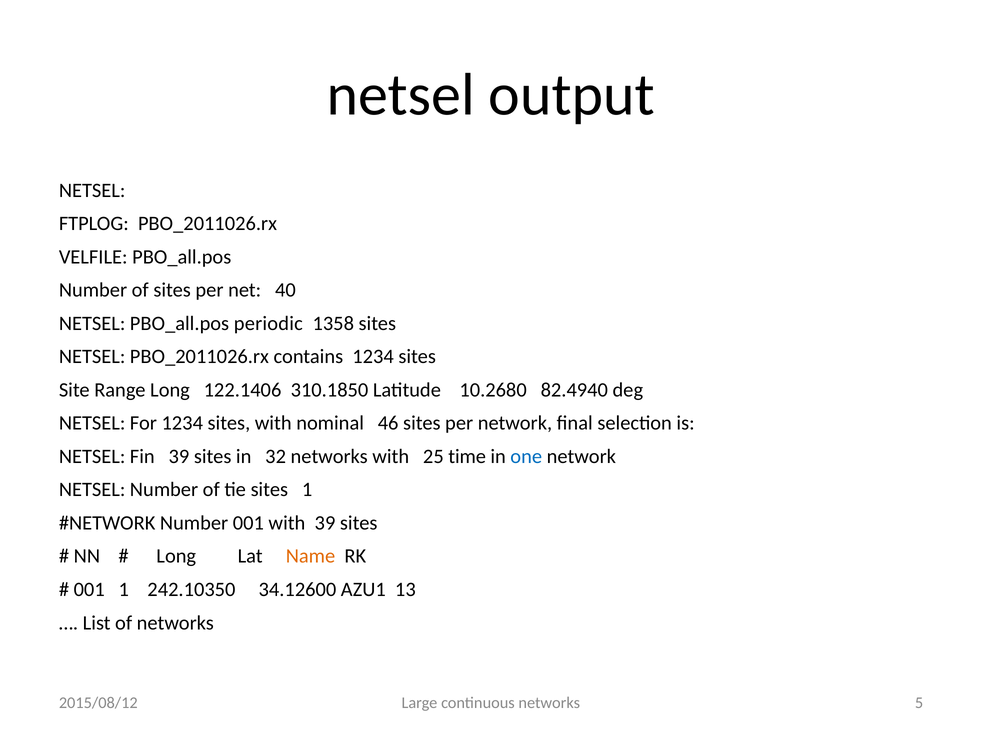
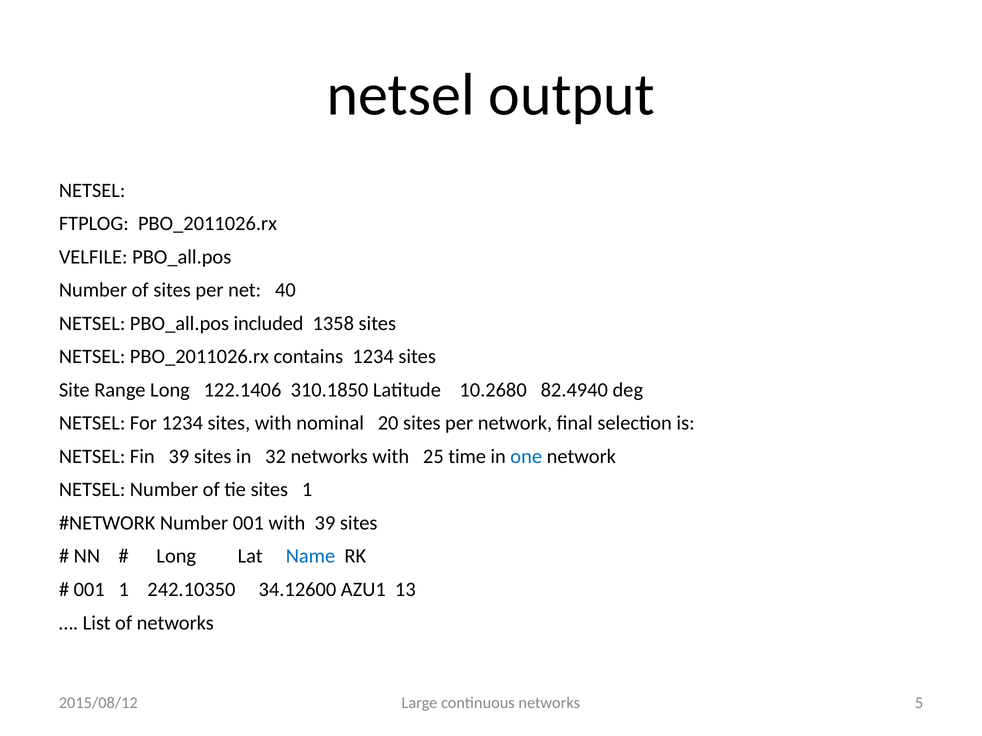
periodic: periodic -> included (269, 324)
46: 46 -> 20 (388, 423)
Name colour: orange -> blue (310, 557)
